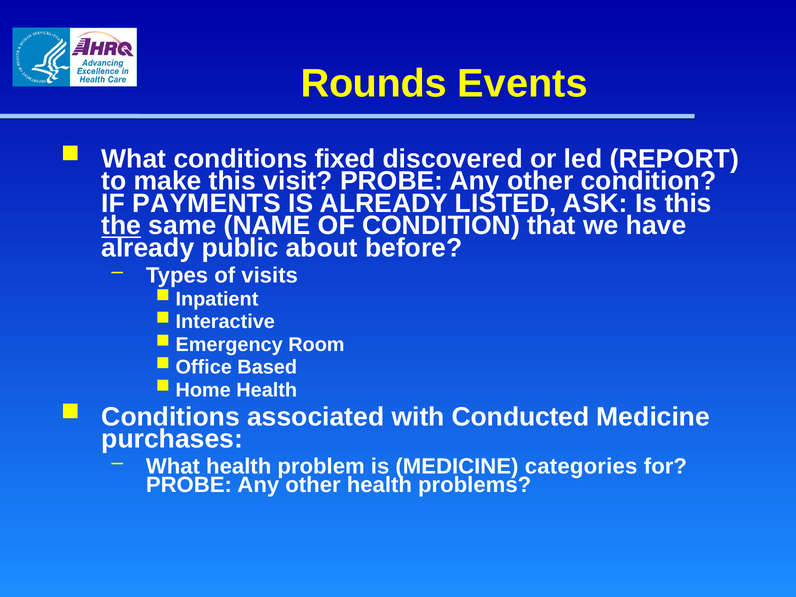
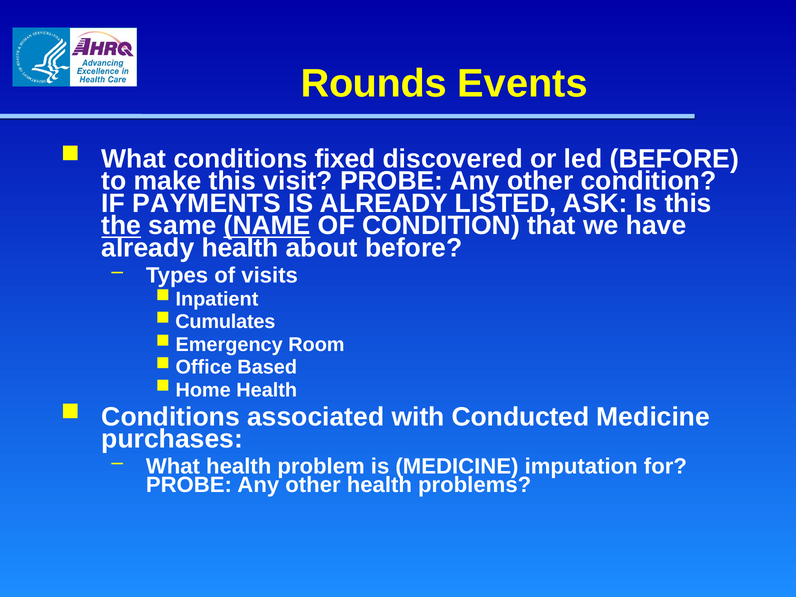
led REPORT: REPORT -> BEFORE (674, 159)
NAME underline: none -> present (267, 226)
already public: public -> health (240, 248)
Interactive: Interactive -> Cumulates (225, 322)
categories: categories -> imputation (581, 467)
